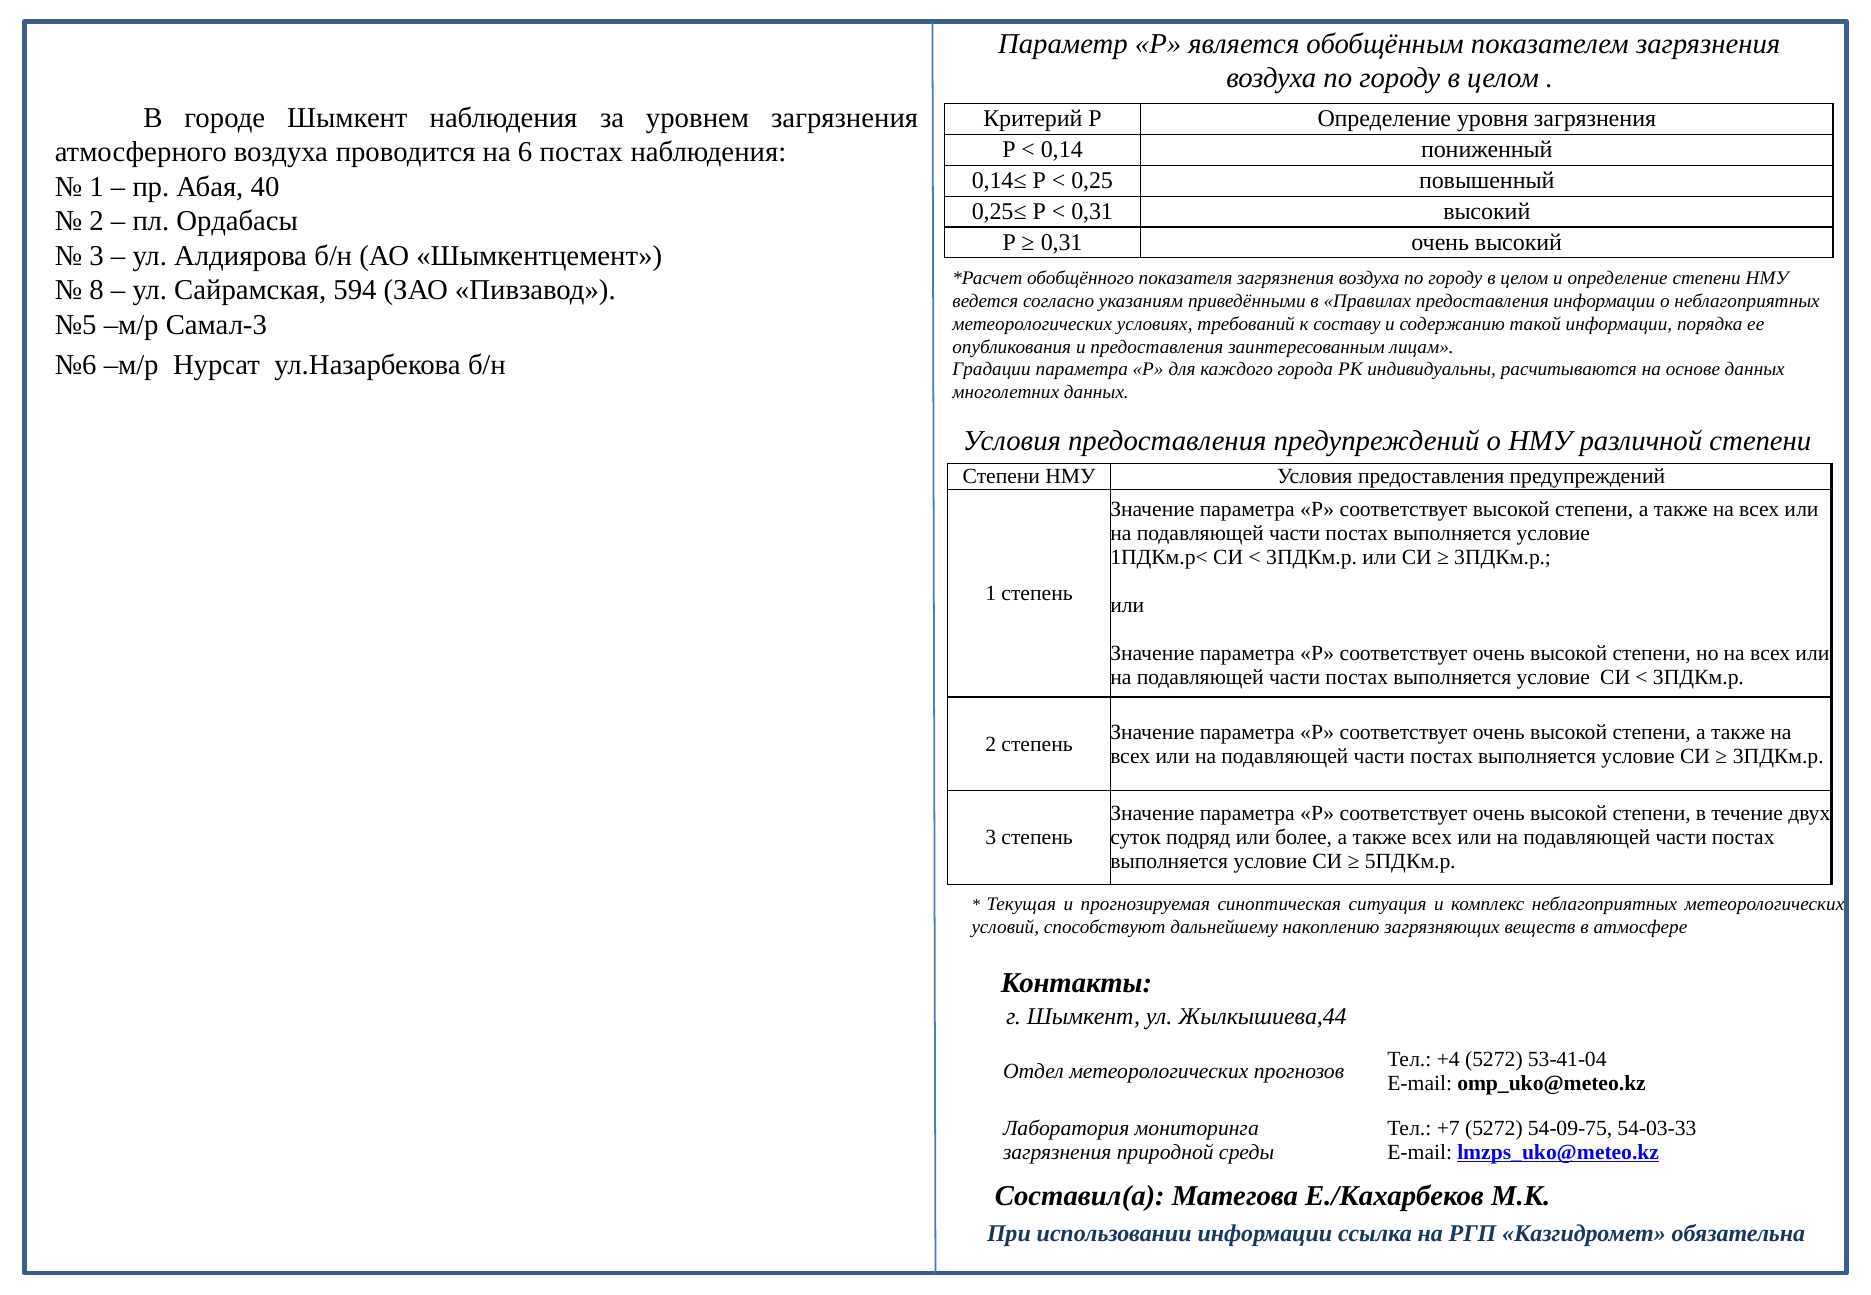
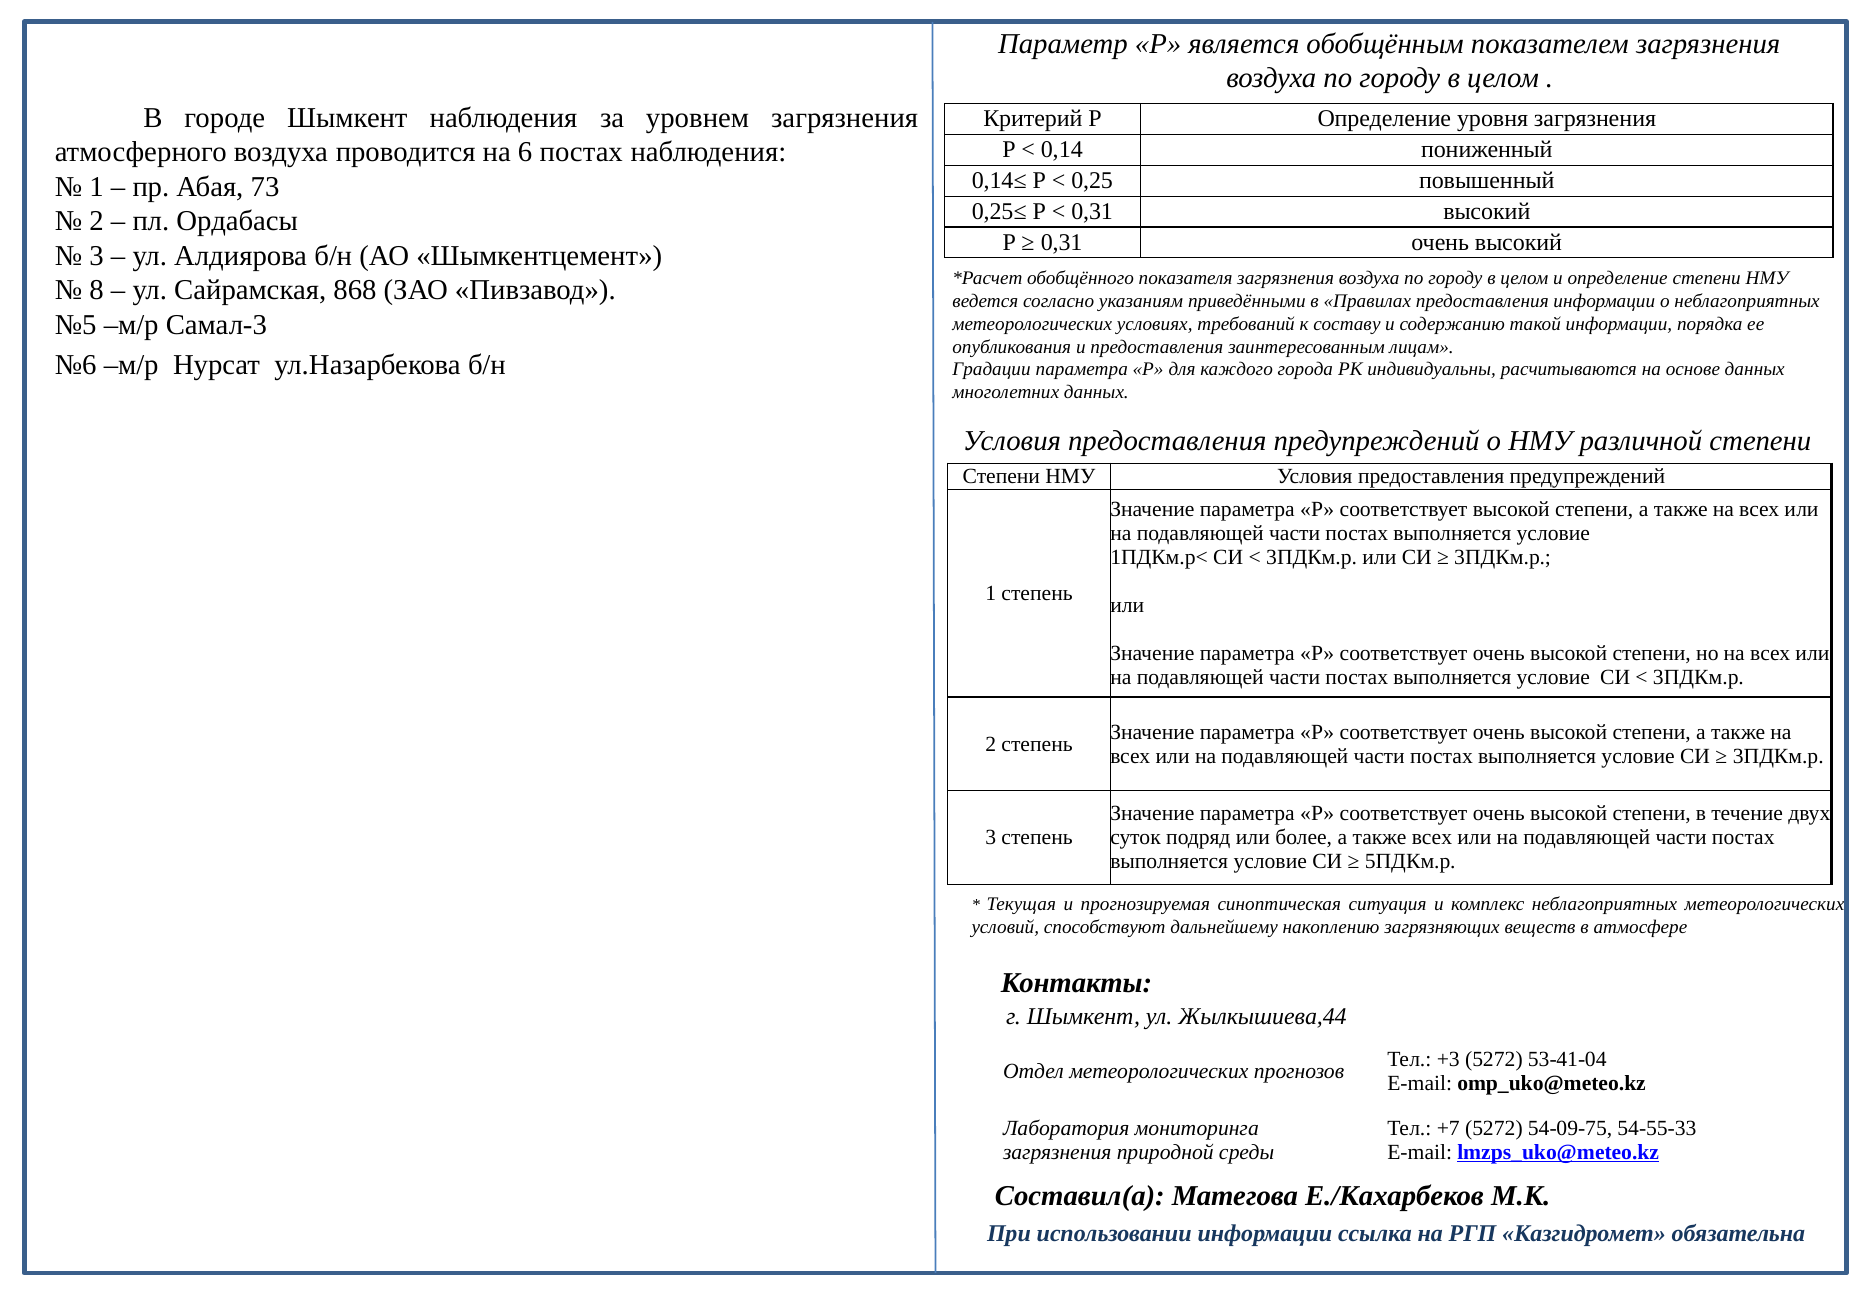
40: 40 -> 73 (265, 187)
594: 594 -> 868 (355, 291)
+4: +4 -> +3 (1448, 1059)
54-03-33: 54-03-33 -> 54-55-33 (1657, 1129)
